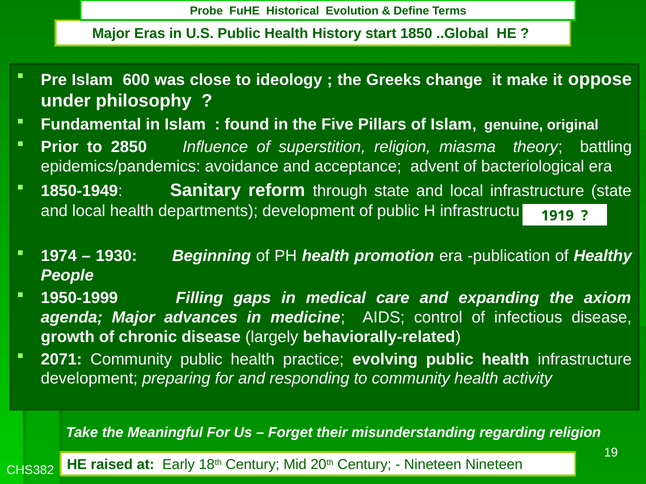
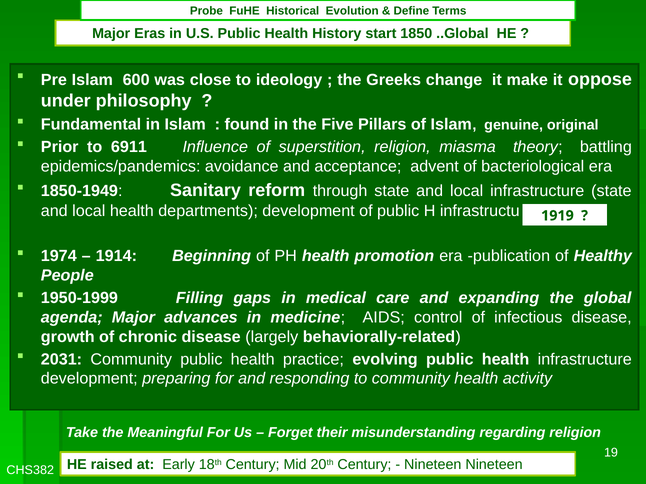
2850: 2850 -> 6911 (129, 147)
1930: 1930 -> 1914 (116, 256)
axiom: axiom -> global (608, 298)
2071: 2071 -> 2031 (61, 360)
